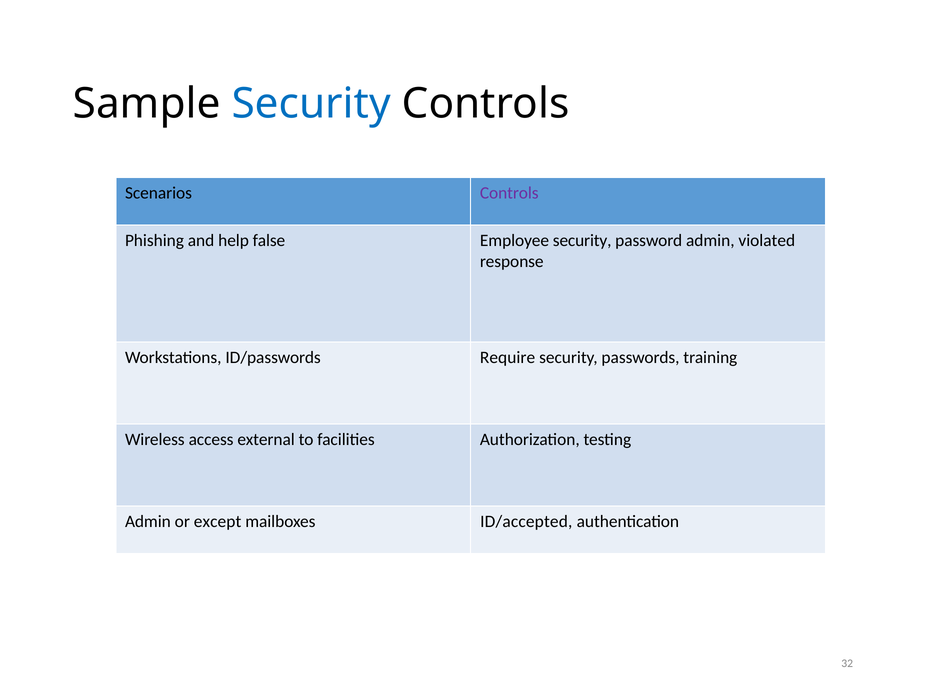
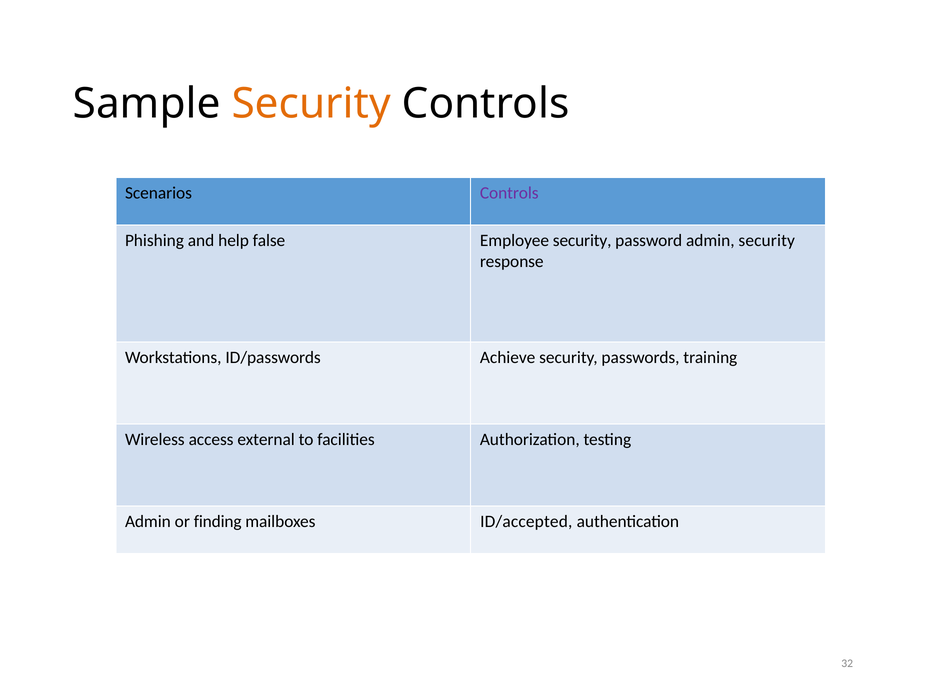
Security colour: blue -> orange (311, 104)
admin violated: violated -> security (767, 240)
Require: Require -> Achieve (508, 357)
except: except -> finding (218, 521)
